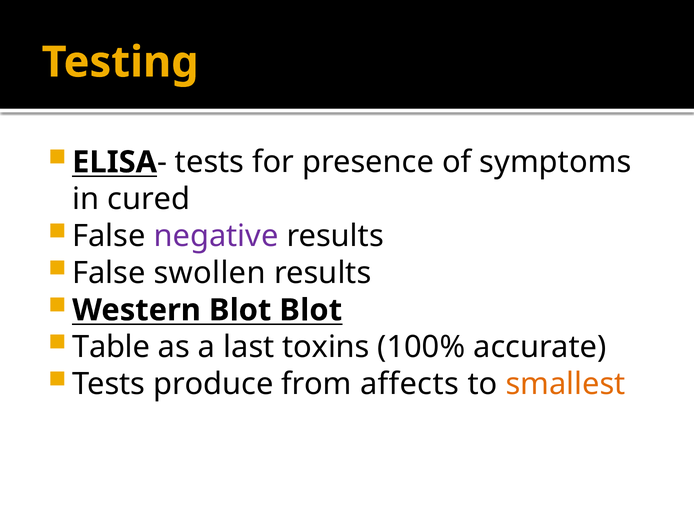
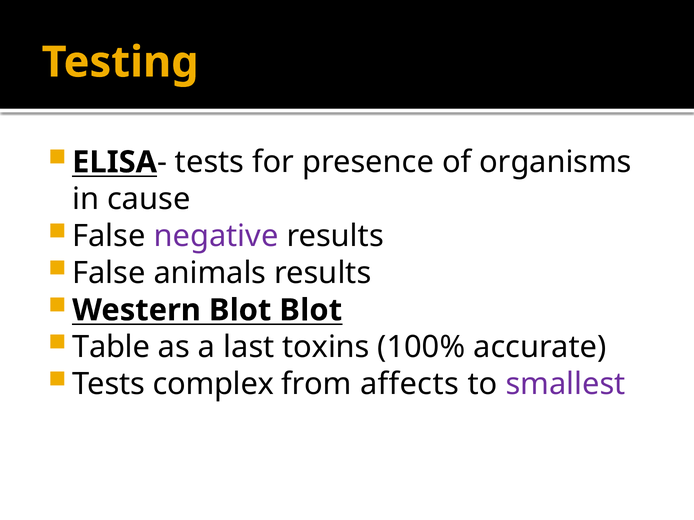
symptoms: symptoms -> organisms (556, 162)
cured: cured -> cause (149, 199)
swollen: swollen -> animals (210, 273)
produce: produce -> complex (213, 384)
smallest colour: orange -> purple (566, 384)
